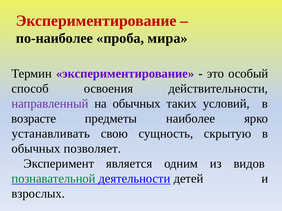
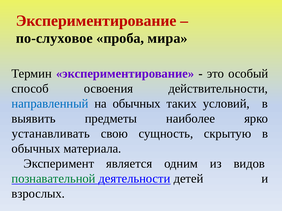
по-наиболее: по-наиболее -> по-слуховое (54, 38)
направленный colour: purple -> blue (50, 104)
возрасте: возрасте -> выявить (34, 119)
позволяет: позволяет -> материала (92, 149)
